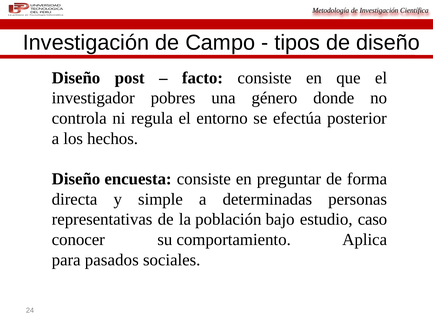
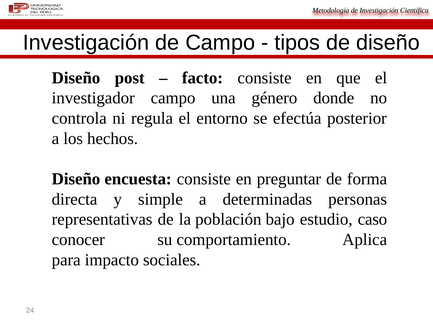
investigador pobres: pobres -> campo (173, 98)
pasados: pasados -> impacto (112, 260)
